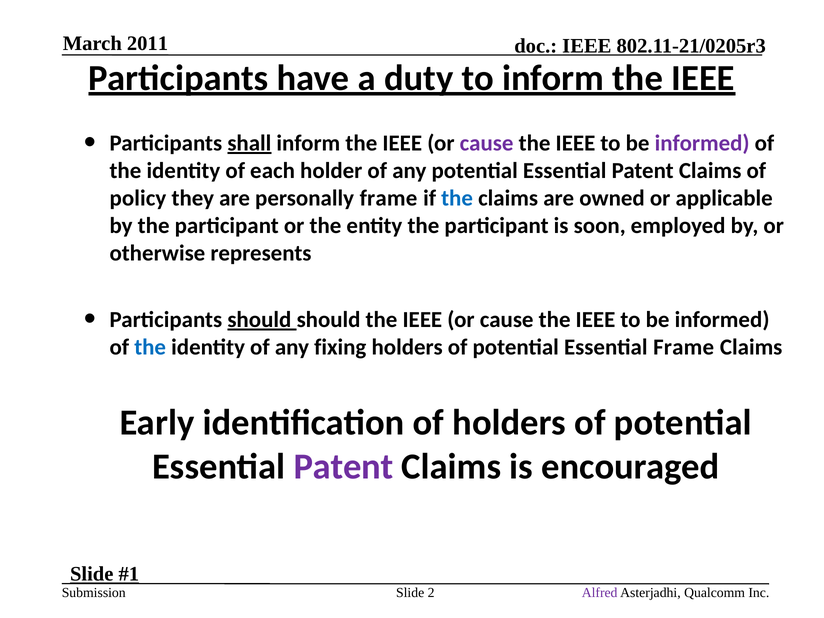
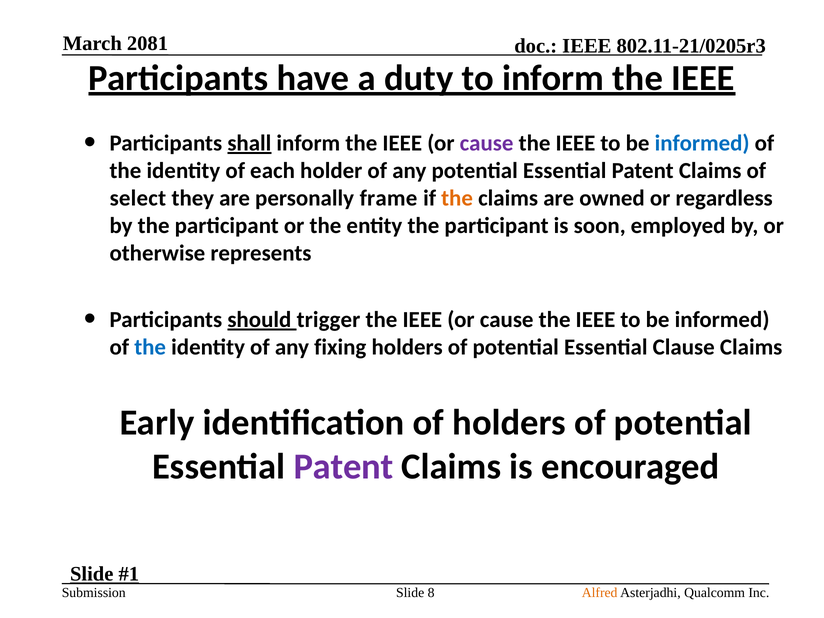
2011: 2011 -> 2081 (147, 44)
informed colour: purple -> blue (702, 143)
policy: policy -> select (138, 198)
the colour: blue -> orange (457, 198)
applicable: applicable -> regardless (724, 198)
should should: should -> trigger (328, 320)
Essential Frame: Frame -> Clause (684, 347)
2: 2 -> 8 (431, 593)
Alfred colour: purple -> orange (600, 593)
